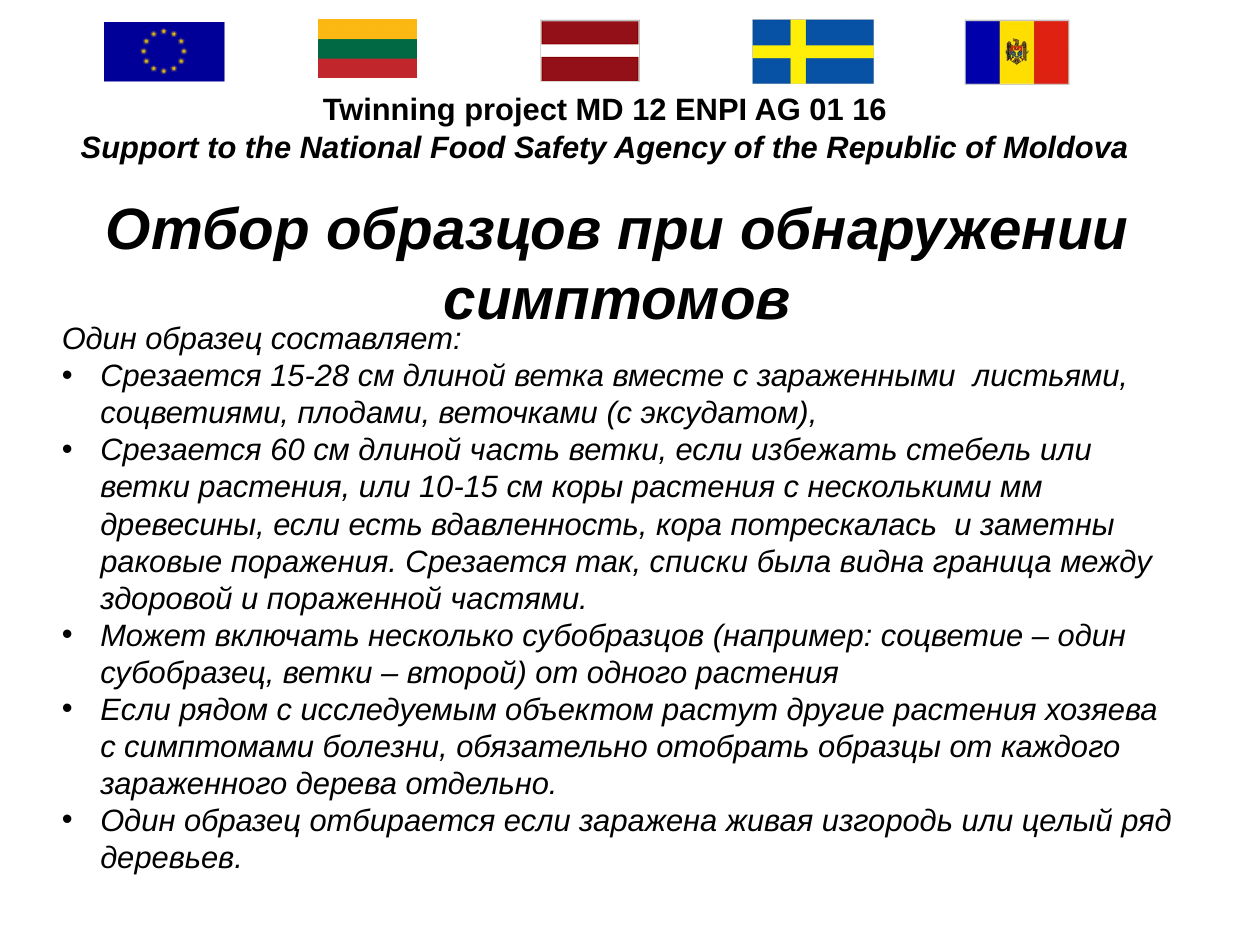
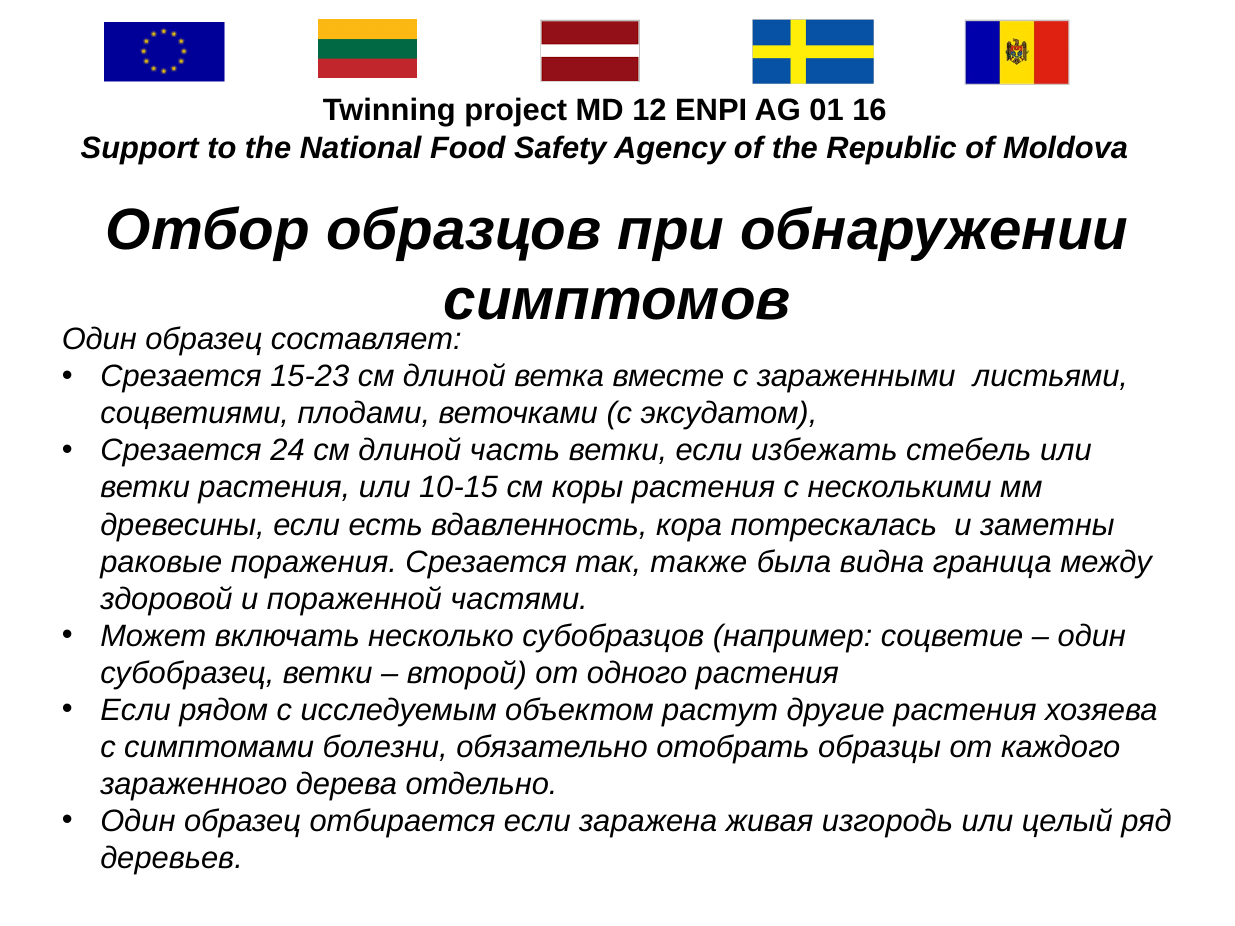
15-28: 15-28 -> 15-23 (310, 377)
60: 60 -> 24 (288, 451)
списки: списки -> также (699, 562)
